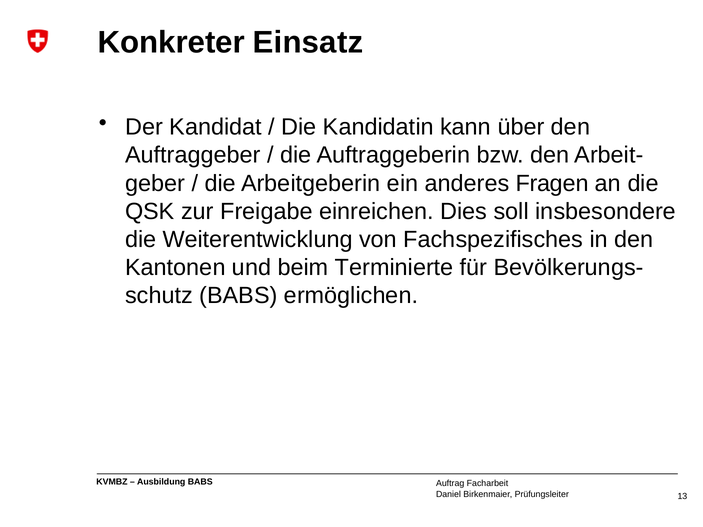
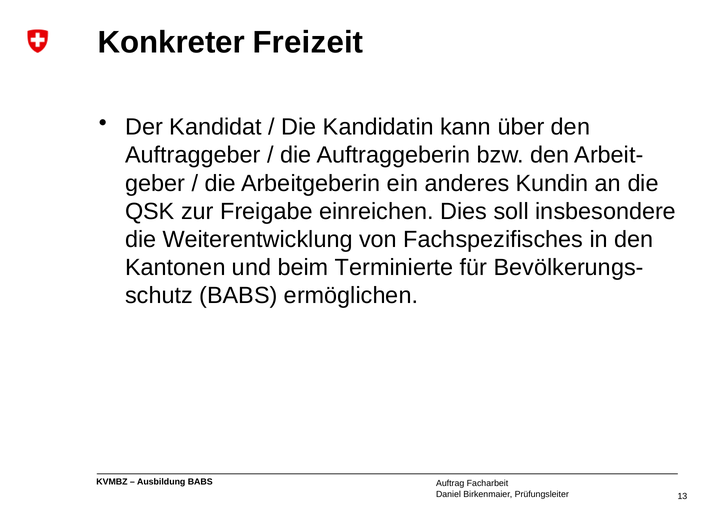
Einsatz: Einsatz -> Freizeit (308, 42)
Fragen: Fragen -> Kundin (552, 183)
